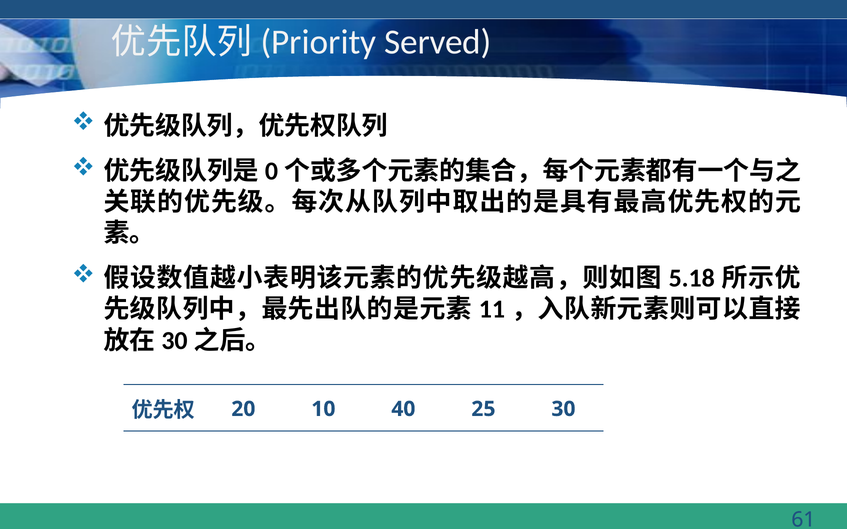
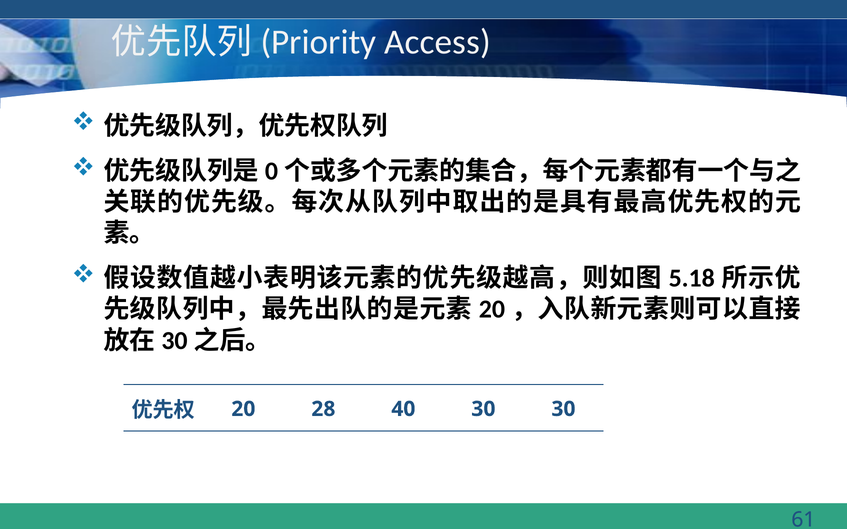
Served: Served -> Access (438, 42)
11: 11 -> 20 (492, 310)
10: 10 -> 28 (323, 409)
40 25: 25 -> 30 (483, 409)
